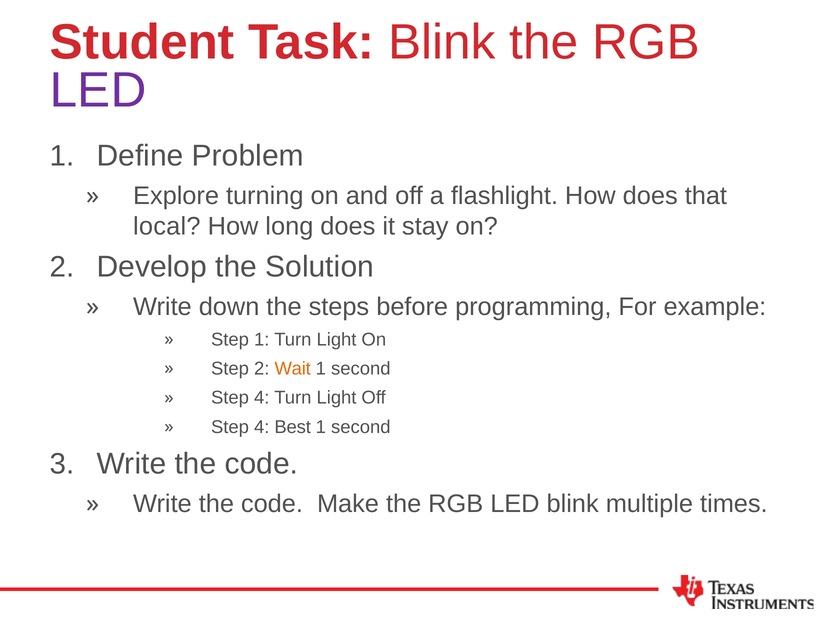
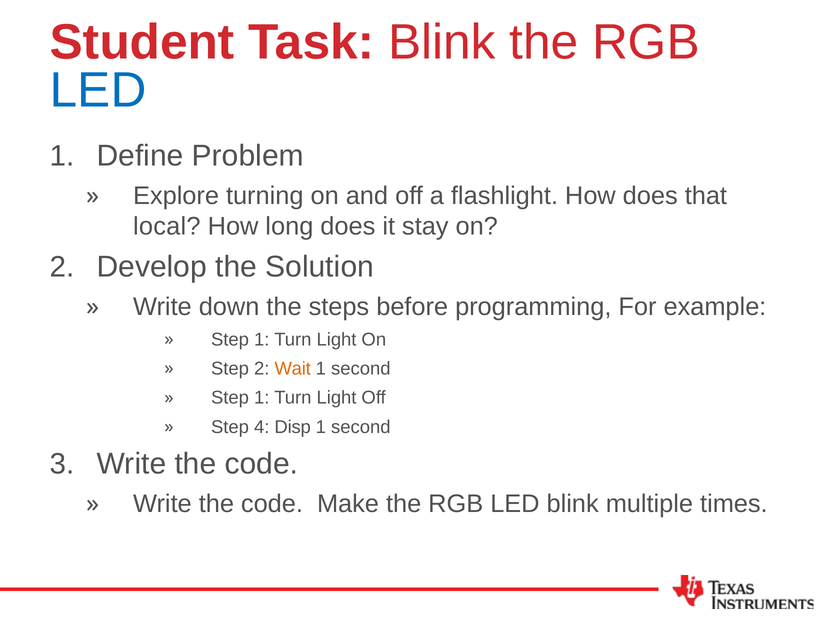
LED colour: purple -> blue (98, 90)
4: 4 -> 1 (262, 398)
Best: Best -> Disp (293, 427)
